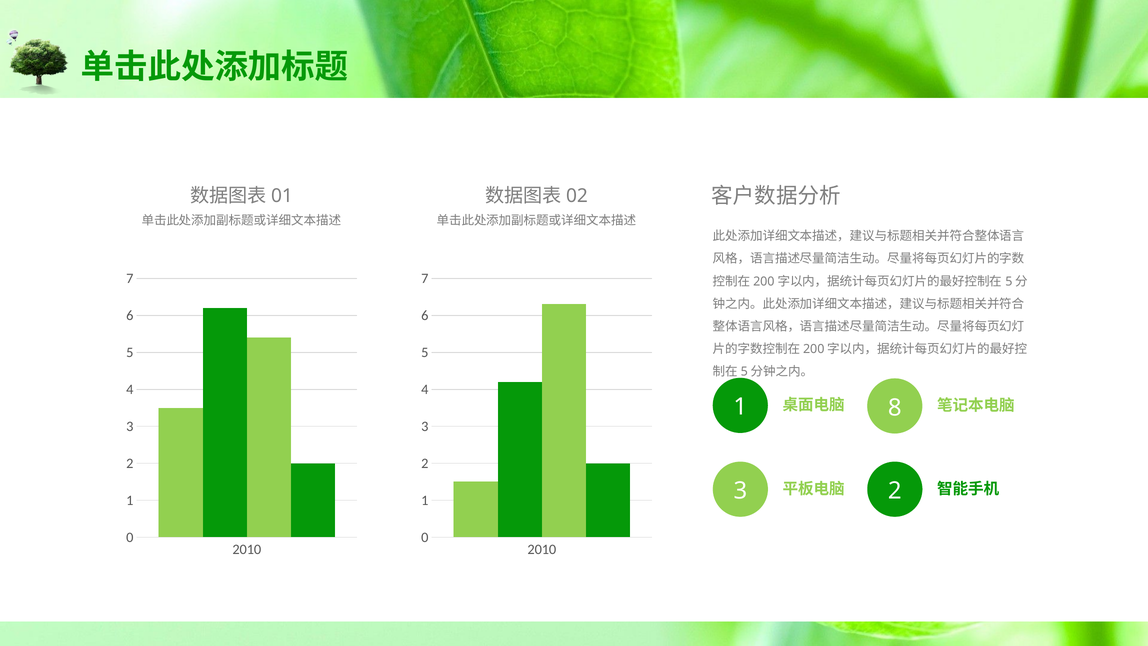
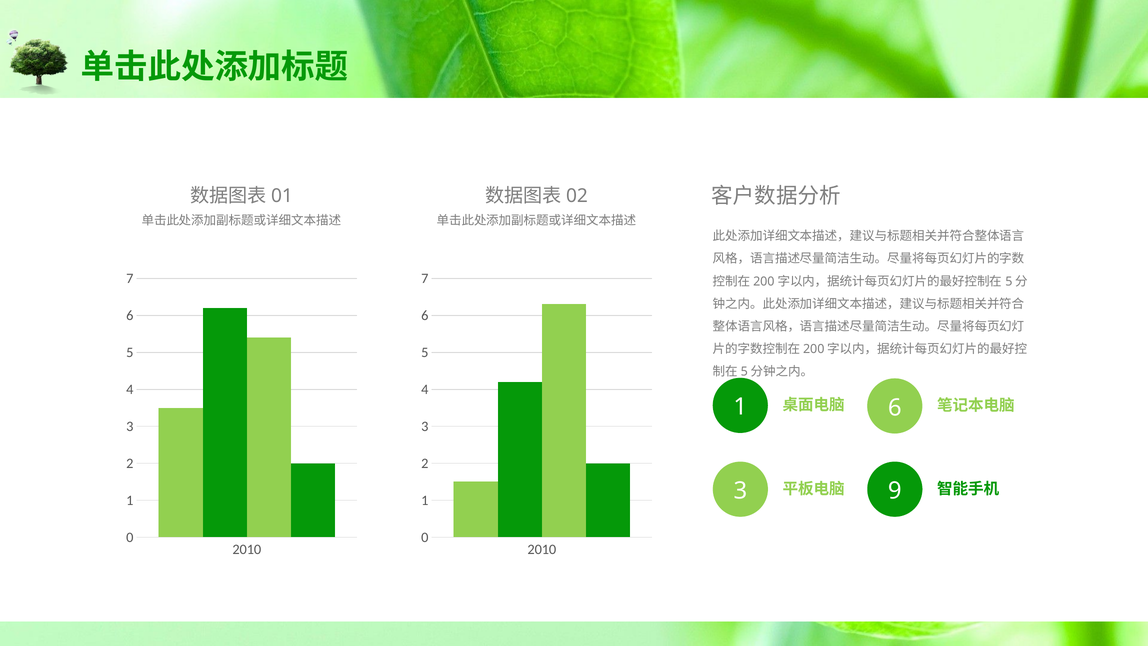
8: 8 -> 6 (895, 408)
2: 2 -> 9 (895, 491)
